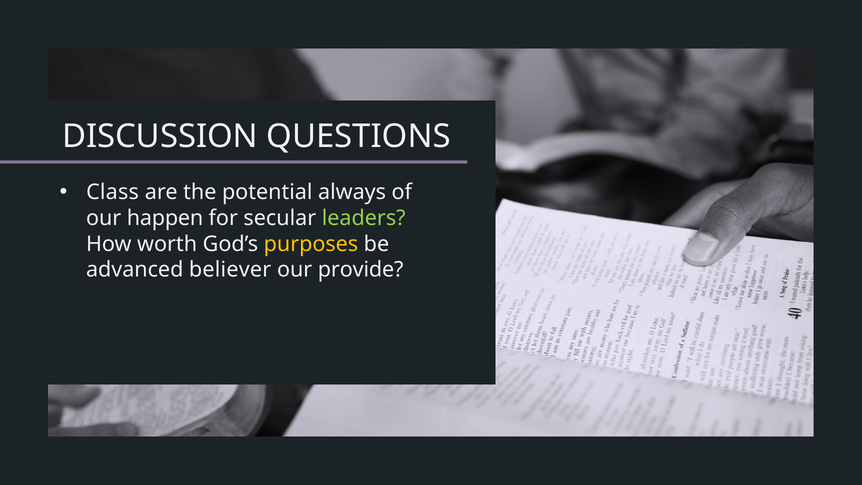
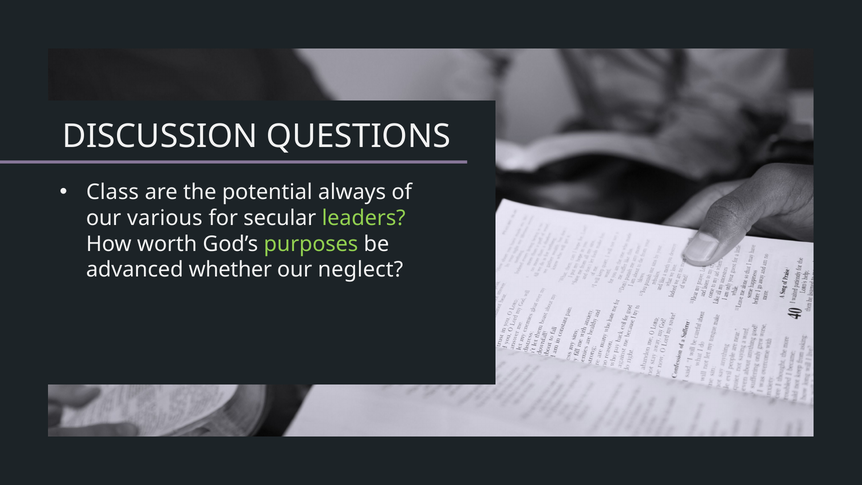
happen: happen -> various (165, 218)
purposes colour: yellow -> light green (311, 244)
believer: believer -> whether (230, 270)
provide: provide -> neglect (360, 270)
